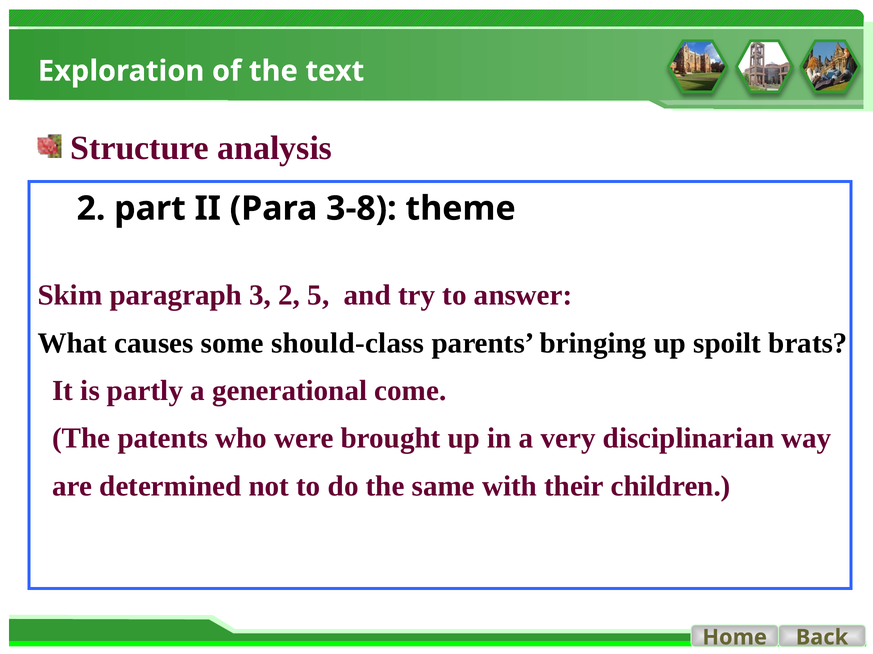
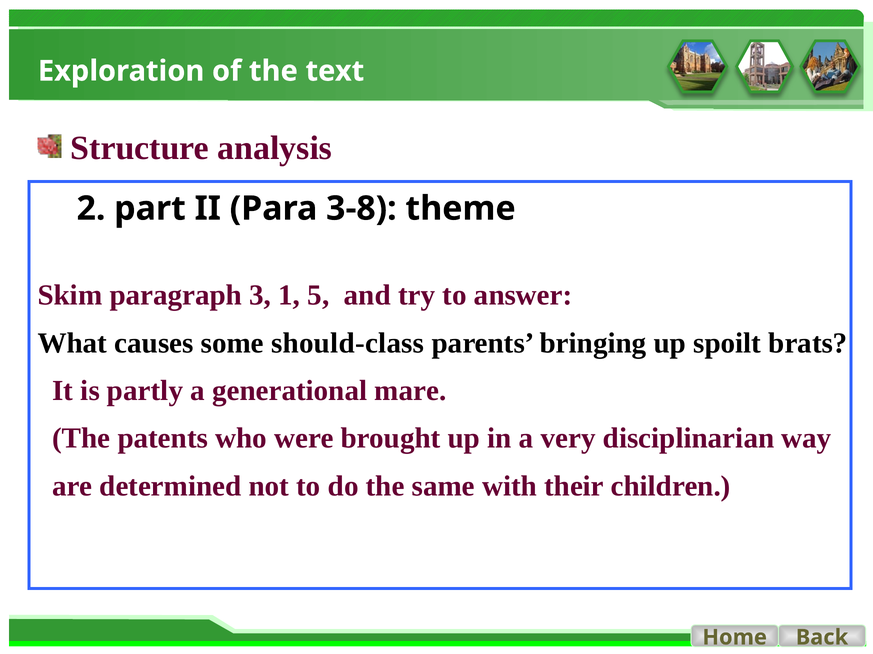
3 2: 2 -> 1 (289, 296)
come: come -> mare (410, 391)
